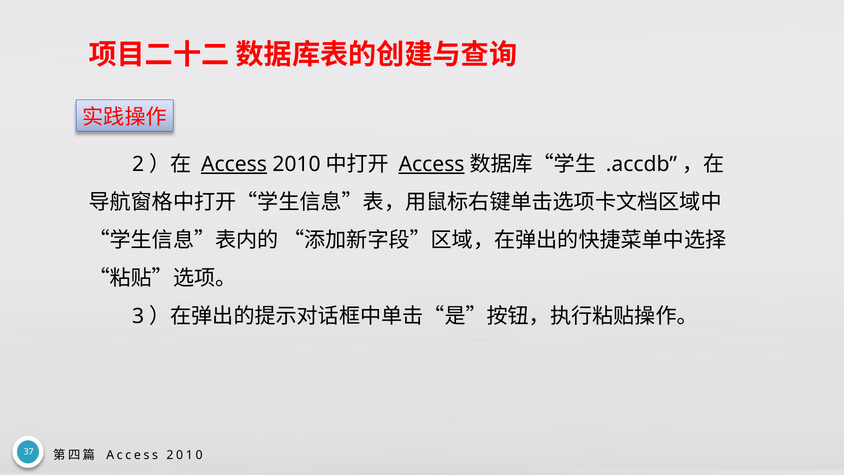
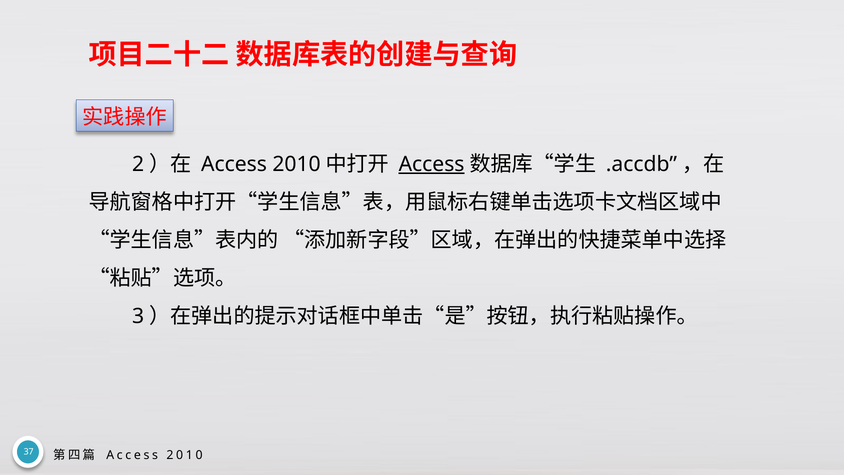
Access underline: present -> none (234, 164)
